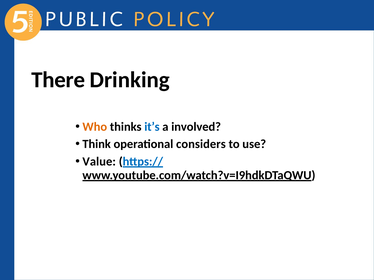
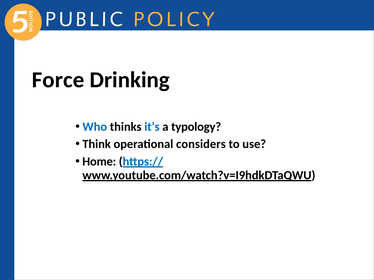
There: There -> Force (58, 80)
Who colour: orange -> blue (95, 127)
involved: involved -> typology (196, 127)
Value: Value -> Home (99, 162)
